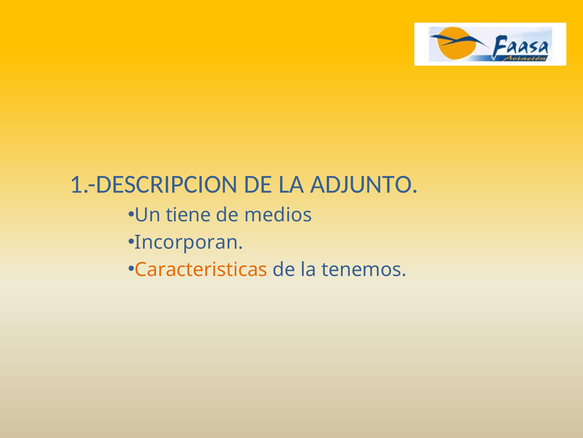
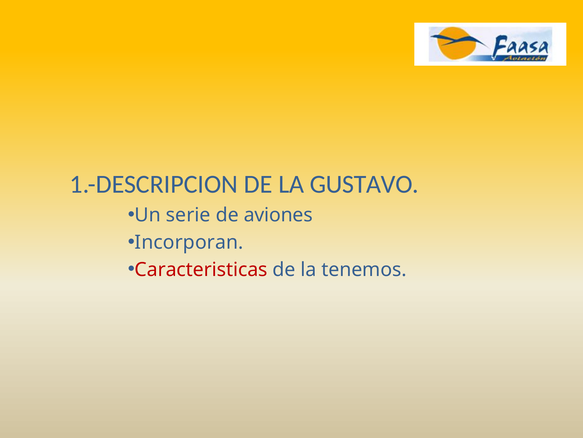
ADJUNTO: ADJUNTO -> GUSTAVO (364, 184)
tiene: tiene -> serie (188, 215)
medios: medios -> aviones (278, 215)
Caracteristicas colour: orange -> red (201, 269)
